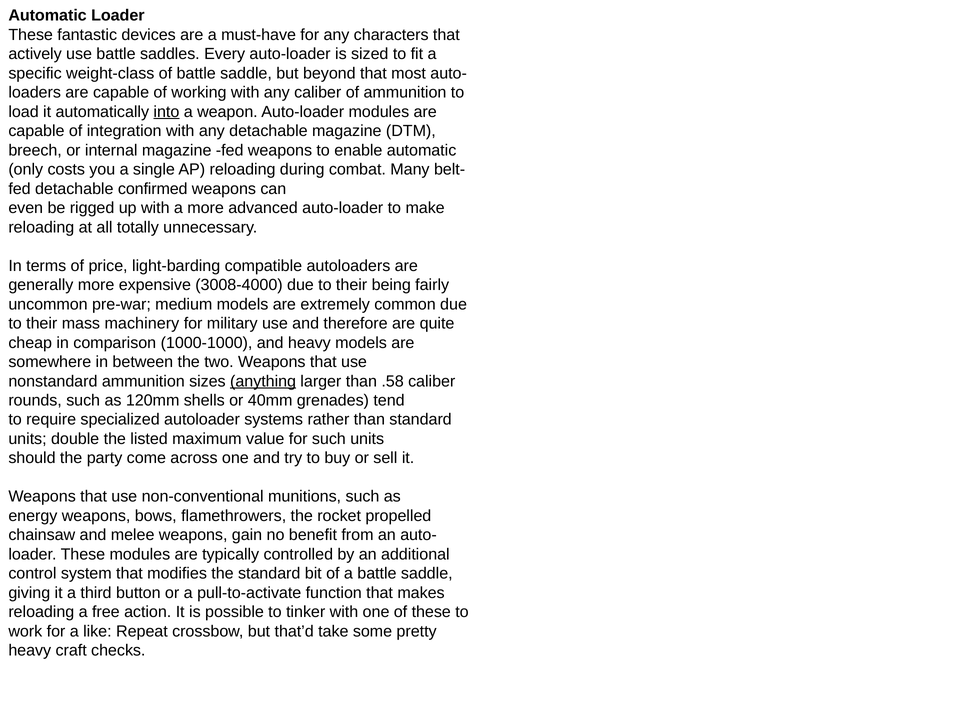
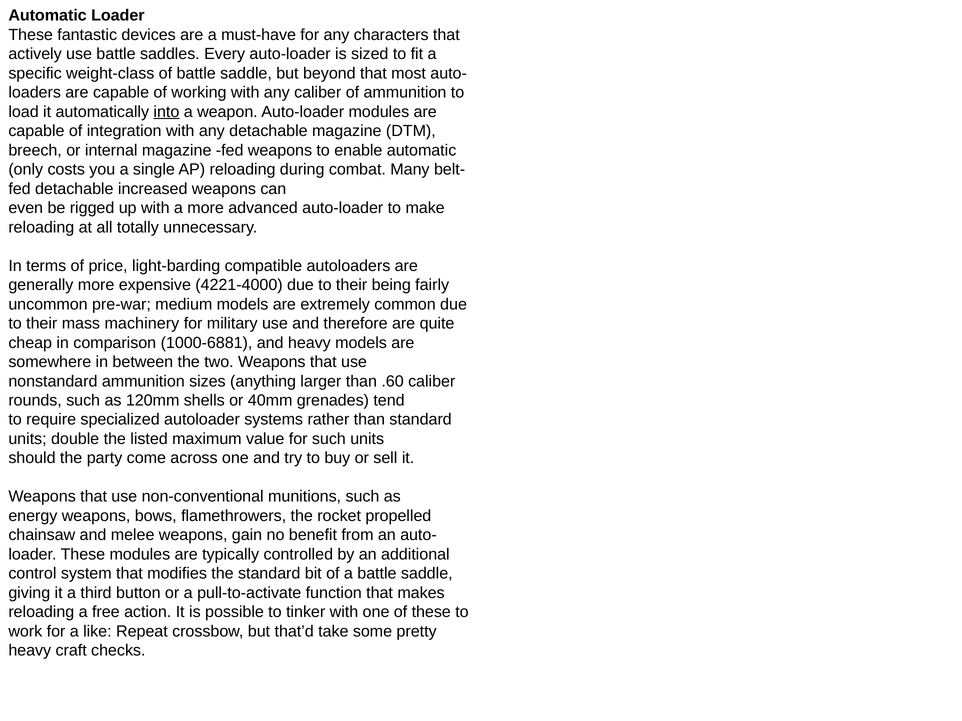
confirmed: confirmed -> increased (153, 189)
3008-4000: 3008-4000 -> 4221-4000 (239, 285)
1000-1000: 1000-1000 -> 1000-6881 (207, 343)
anything underline: present -> none (263, 381)
.58: .58 -> .60 (393, 381)
